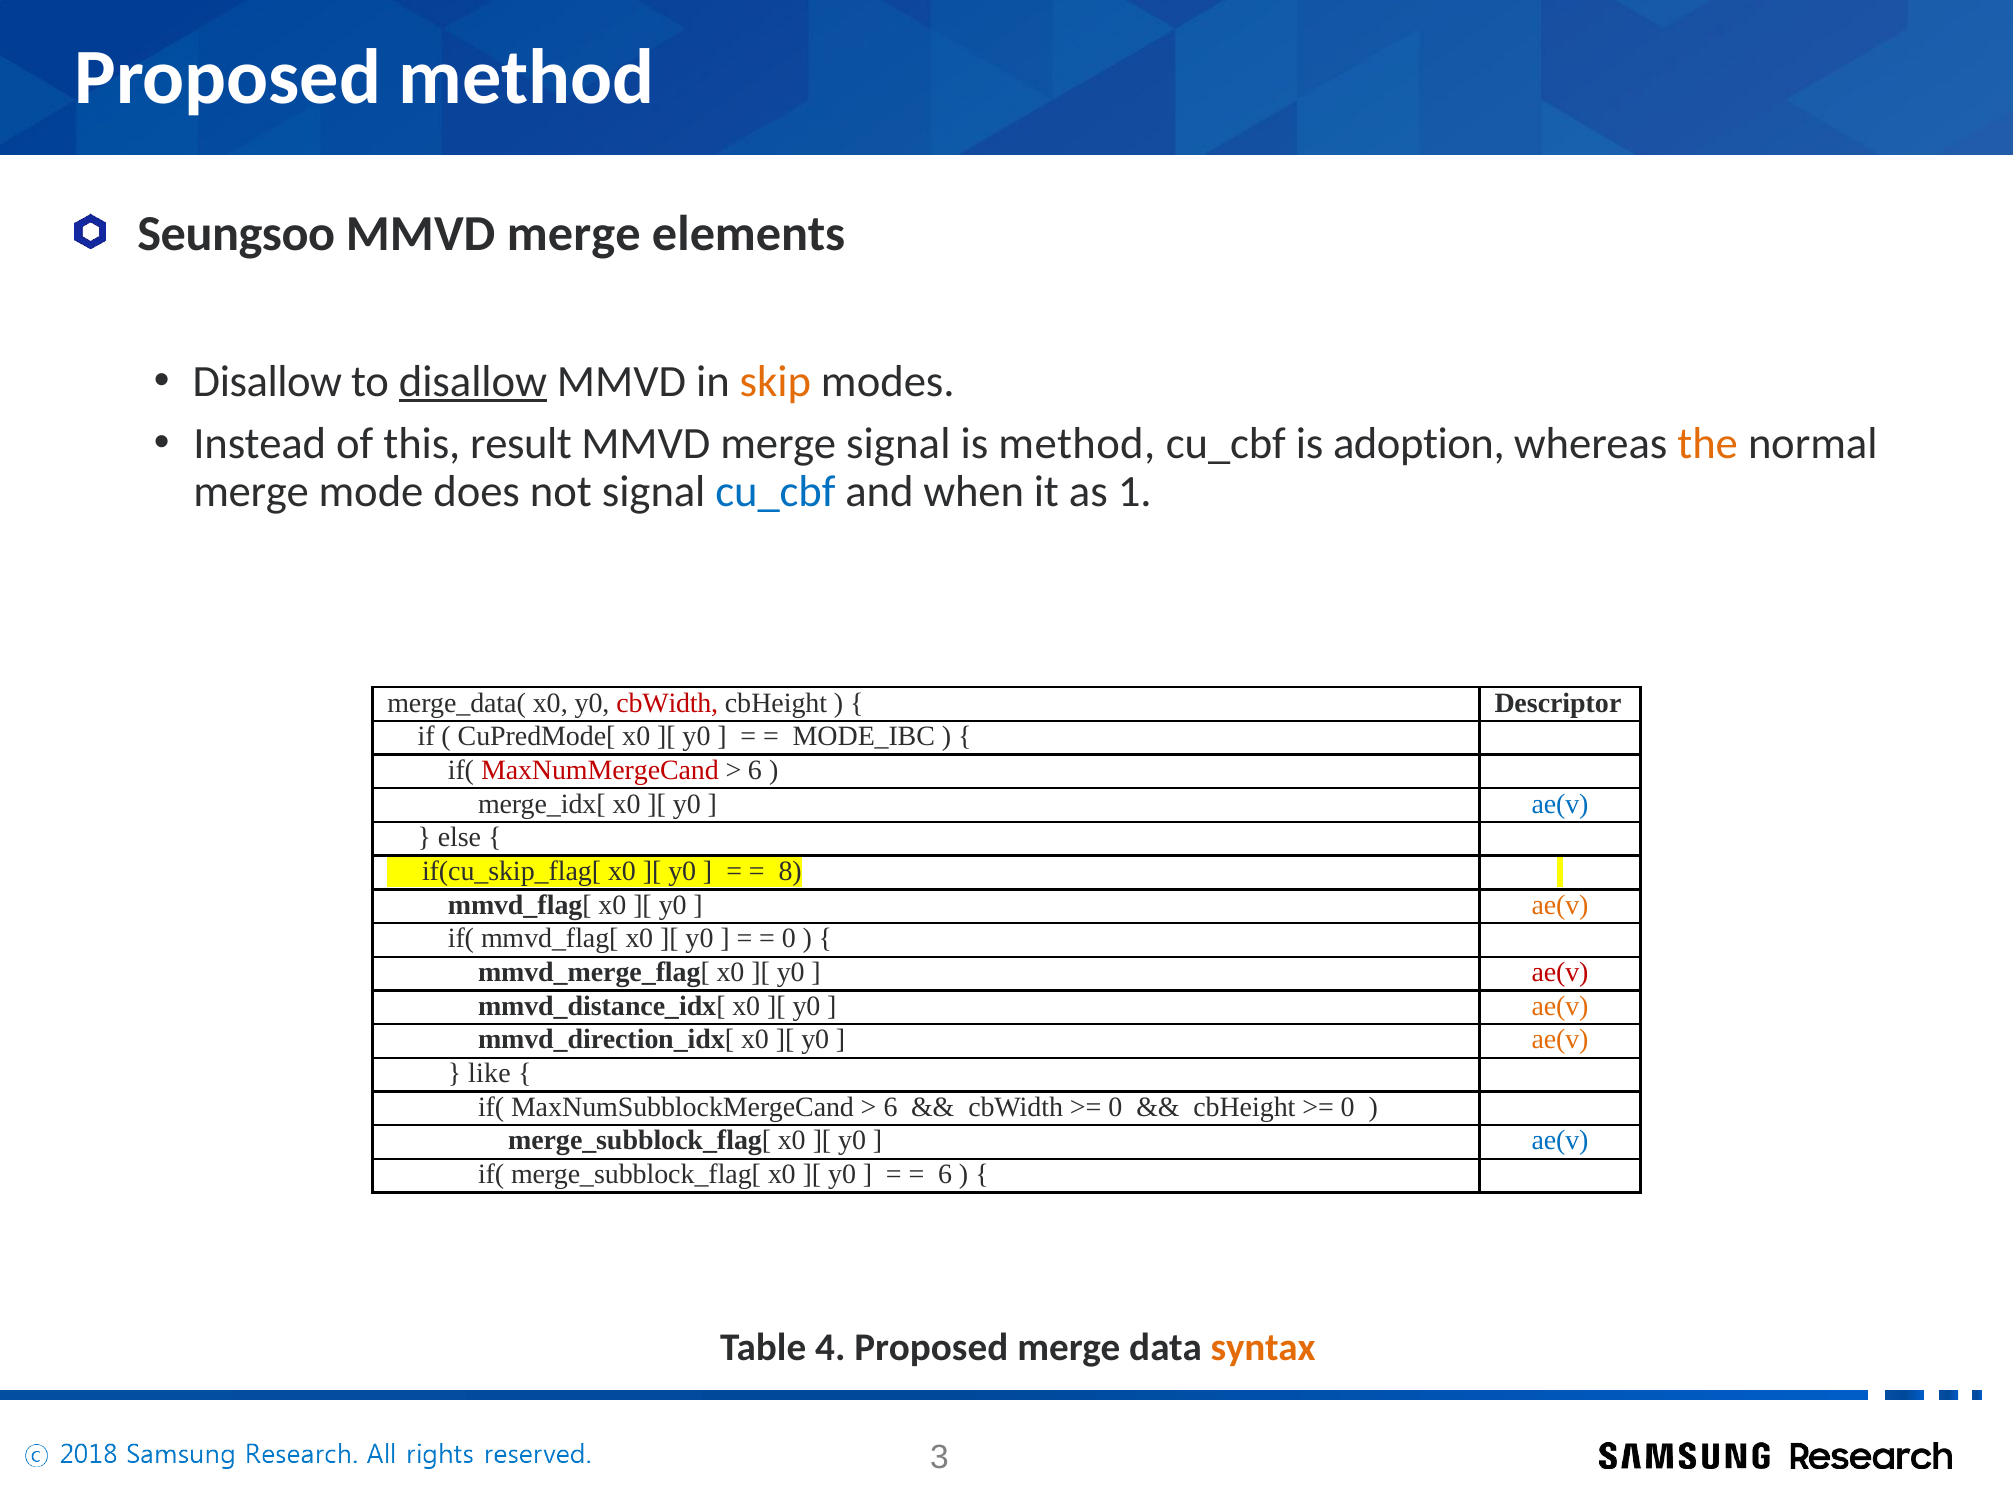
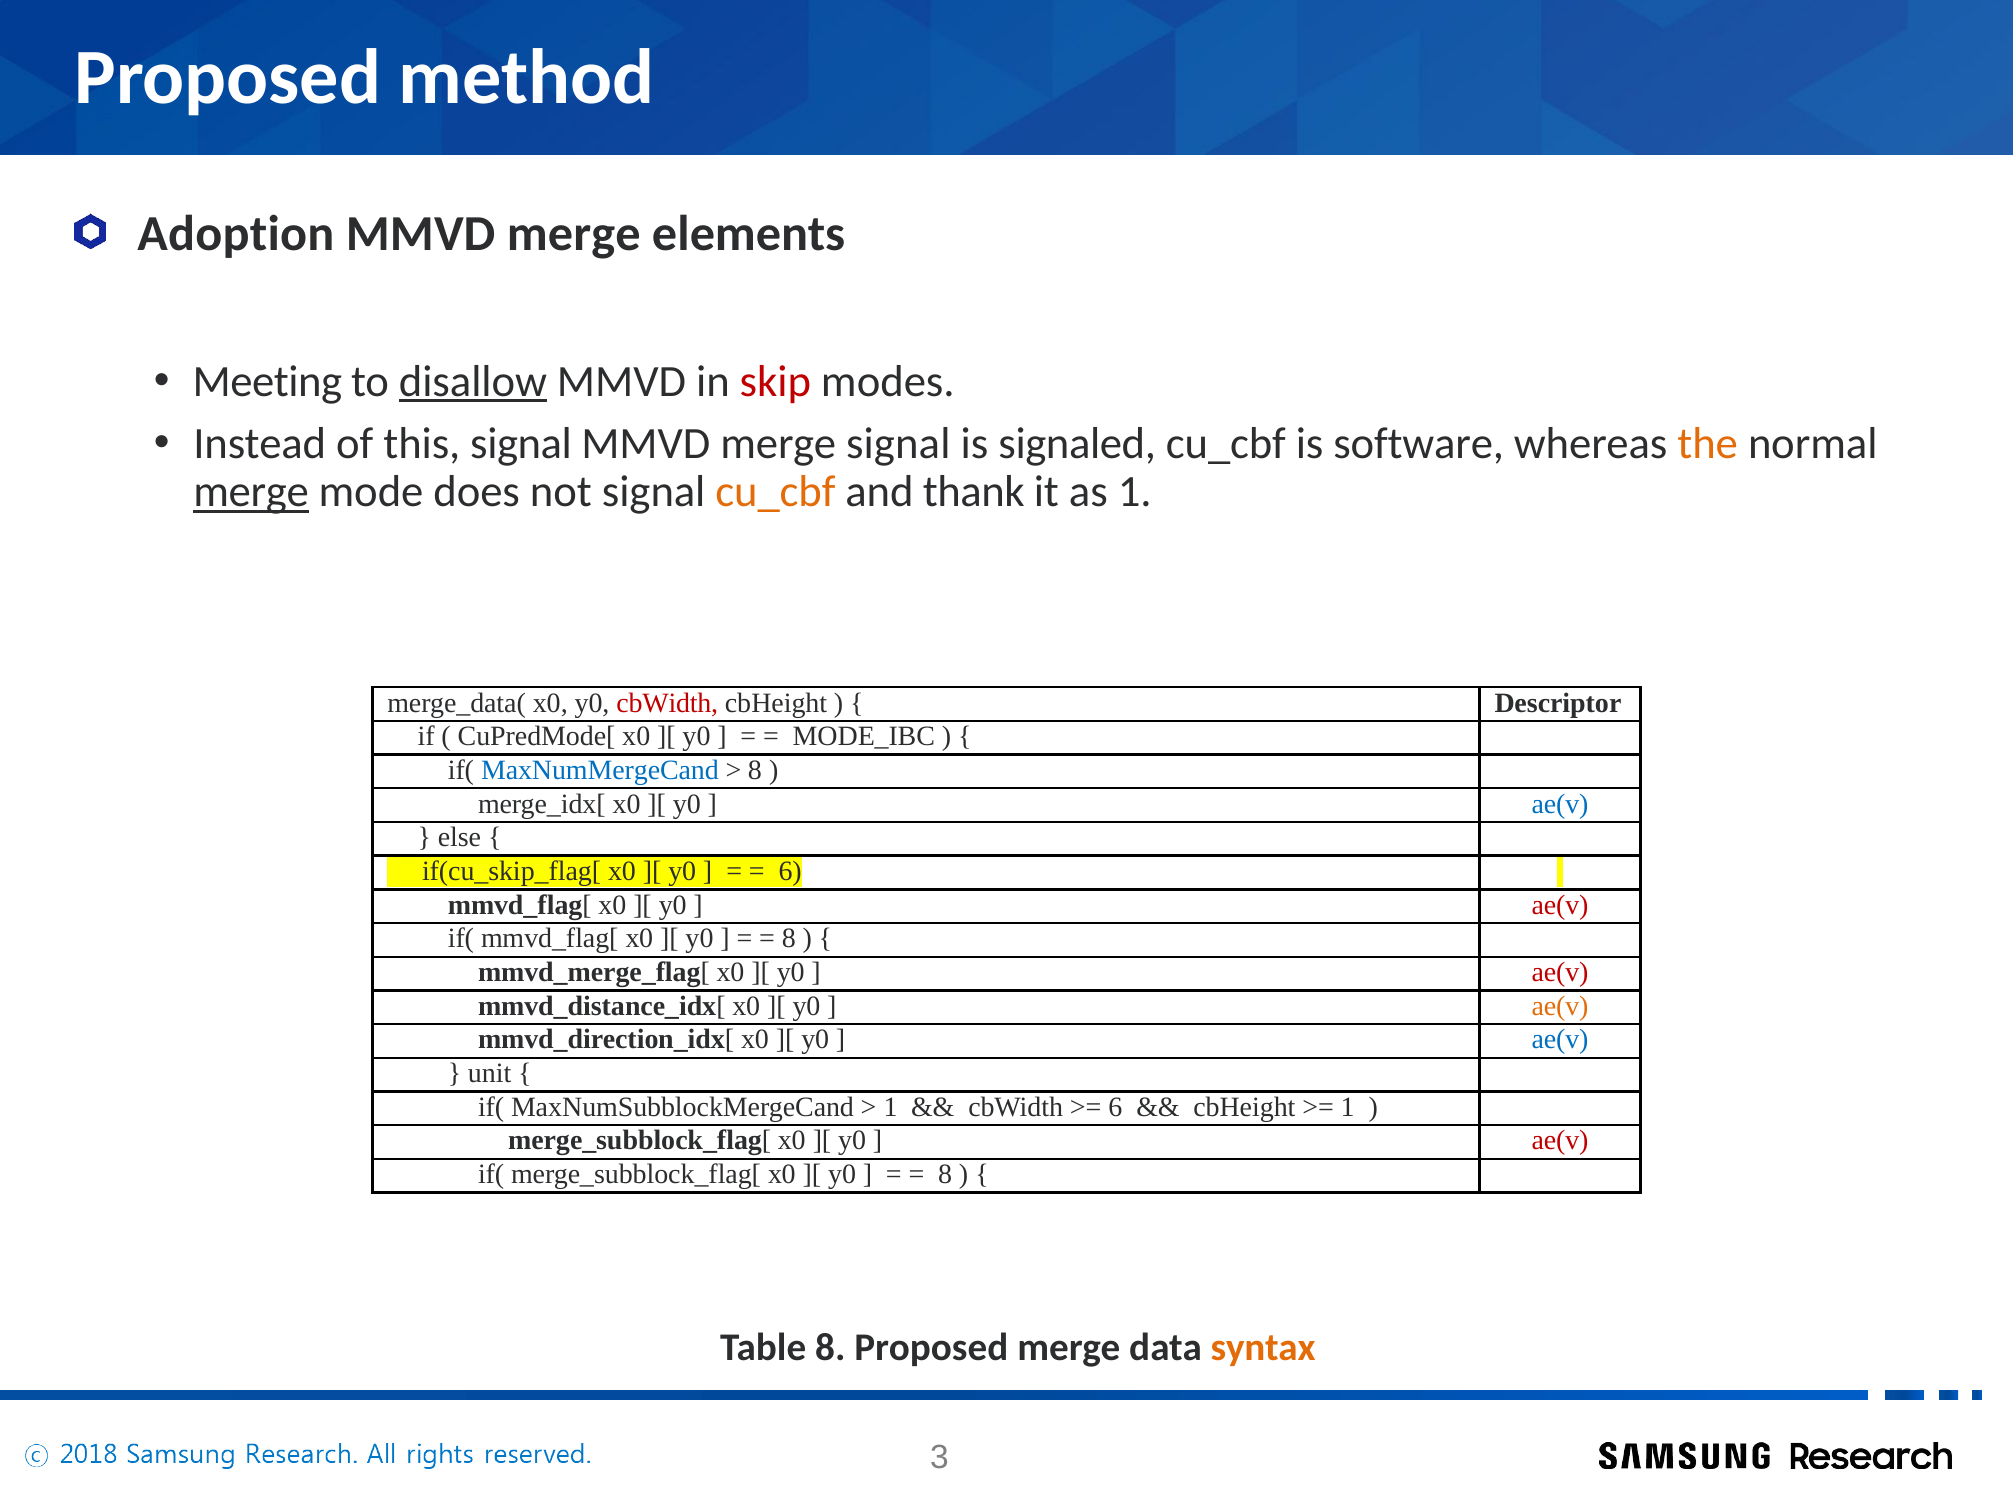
Seungsoo: Seungsoo -> Adoption (236, 234)
Disallow: Disallow -> Meeting (267, 382)
skip colour: orange -> red (775, 382)
this result: result -> signal (521, 444)
is method: method -> signaled (1077, 444)
adoption: adoption -> software (1419, 444)
merge underline: none -> present (251, 492)
cu_cbf colour: blue -> orange (775, 492)
when: when -> thank (974, 492)
MaxNumMergeCand colour: red -> blue (600, 770)
6: 6 -> 8 (755, 770)
8: 8 -> 6 (790, 871)
ae(v colour: orange -> red (1560, 905)
0: 0 -> 8 (789, 938)
ae(v colour: orange -> blue (1560, 1040)
like: like -> unit (490, 1073)
6: 6 -> 1 (891, 1107)
0: 0 -> 6 (1115, 1107)
0: 0 -> 1 (1348, 1107)
ae(v colour: blue -> red (1560, 1141)
6: 6 -> 8 (945, 1174)
Table 4: 4 -> 8 (830, 1347)
